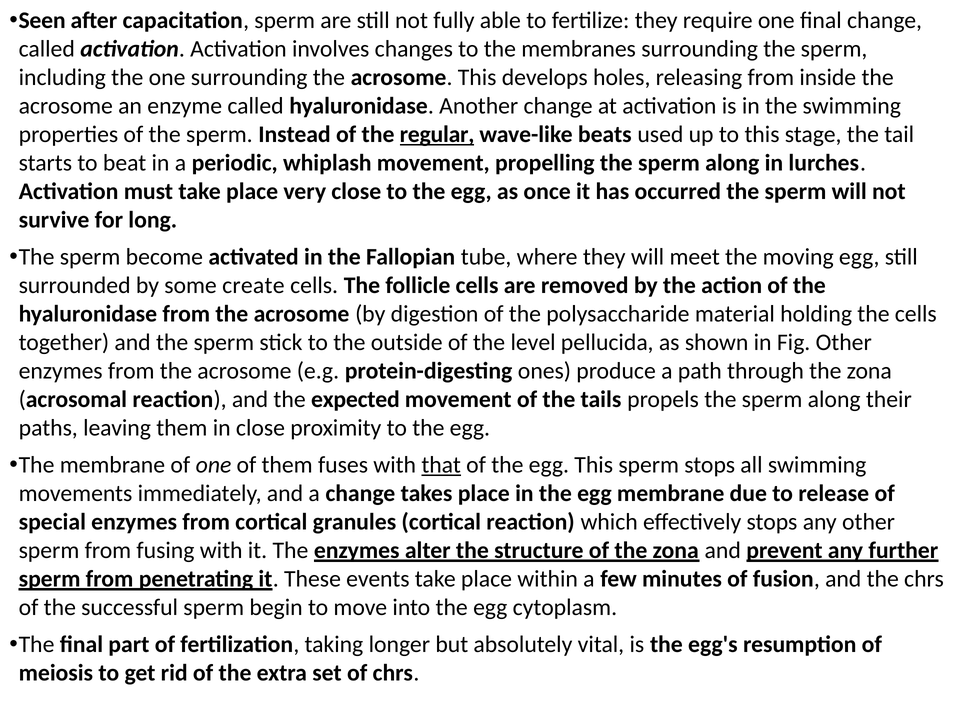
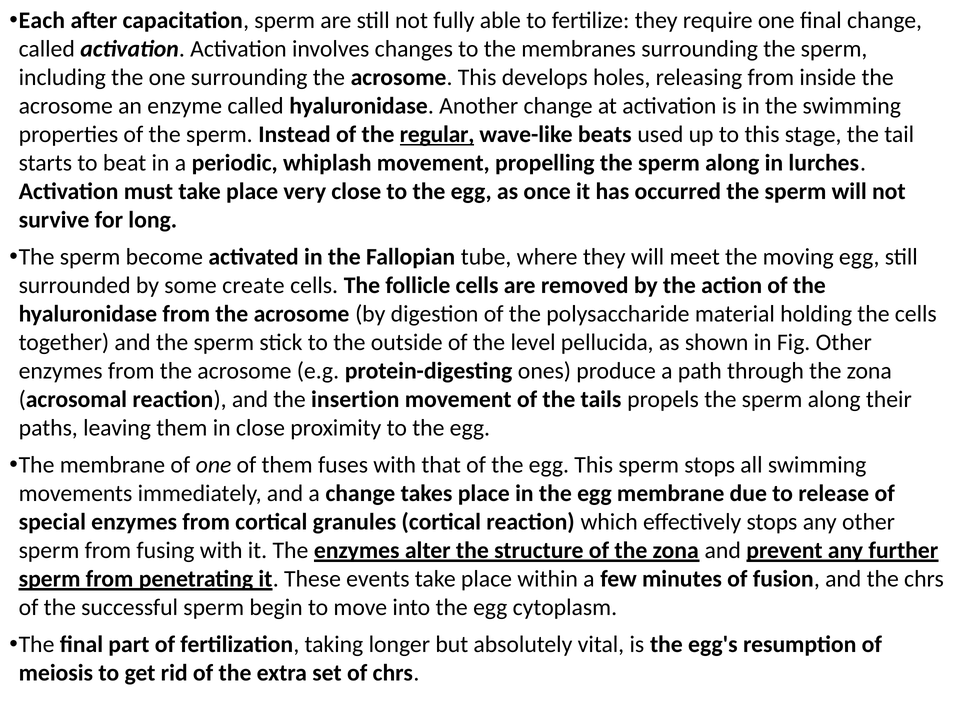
Seen: Seen -> Each (42, 21)
expected: expected -> insertion (355, 400)
that underline: present -> none (441, 465)
